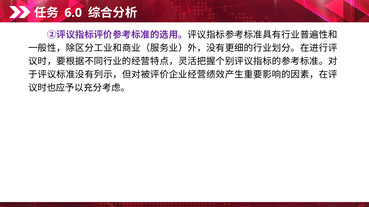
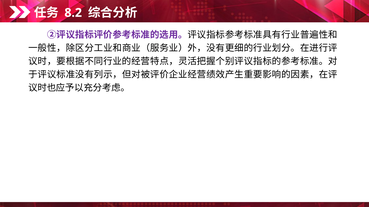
6.0: 6.0 -> 8.2 (73, 13)
